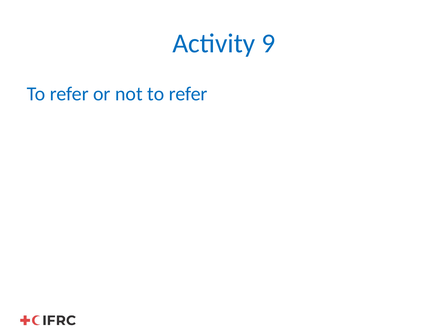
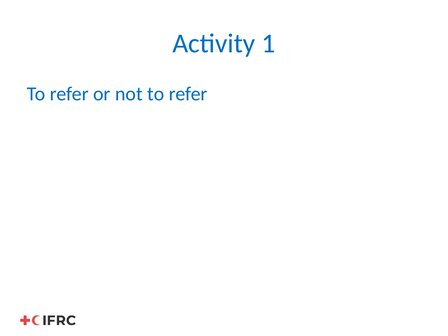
9: 9 -> 1 (268, 43)
